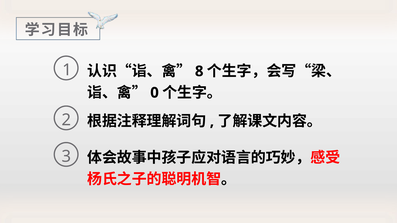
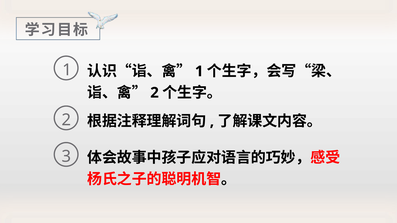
8: 8 -> 1 (199, 71)
0: 0 -> 2 (155, 93)
